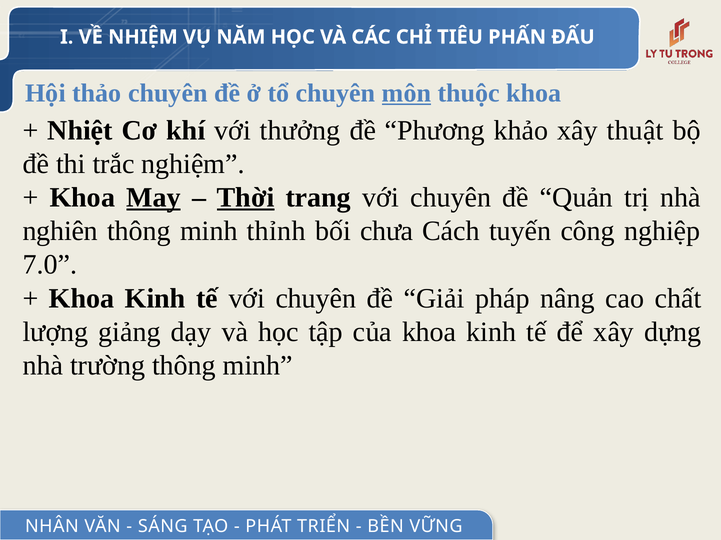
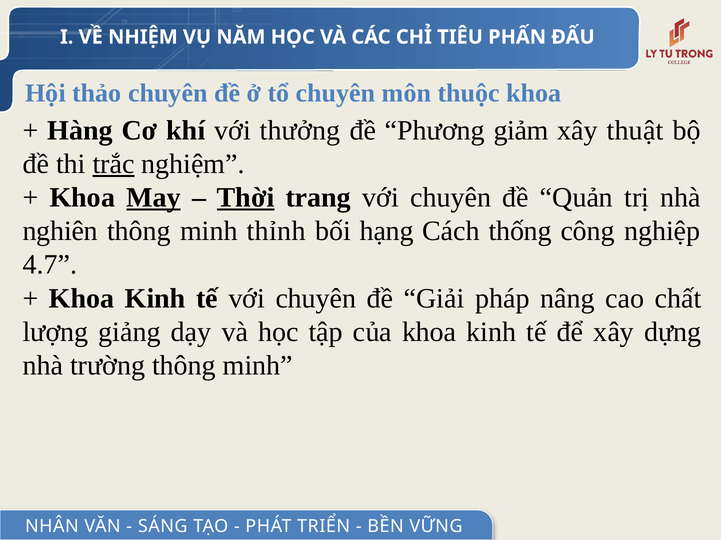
môn underline: present -> none (406, 93)
Nhiệt: Nhiệt -> Hàng (80, 130)
khảo: khảo -> giảm (521, 130)
trắc underline: none -> present (113, 164)
chưa: chưa -> hạng (387, 231)
tuyến: tuyến -> thống (520, 231)
7.0: 7.0 -> 4.7 (50, 265)
